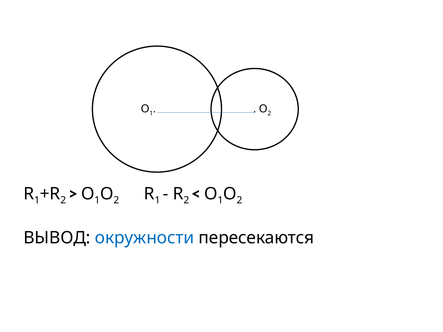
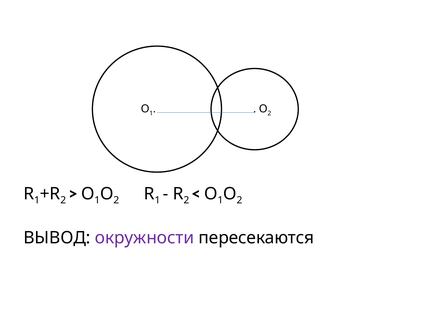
окружности colour: blue -> purple (145, 238)
